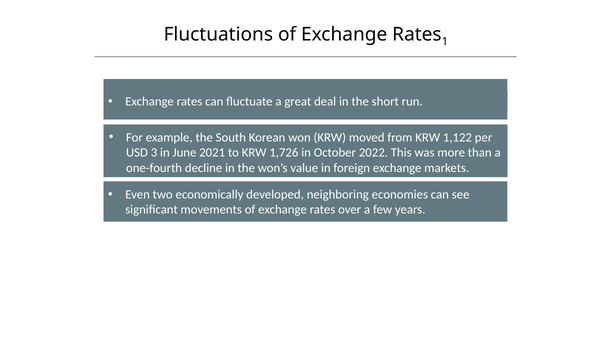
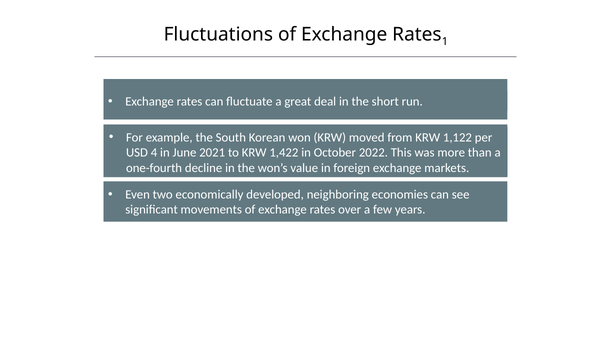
3: 3 -> 4 (154, 153)
1,726: 1,726 -> 1,422 (284, 153)
